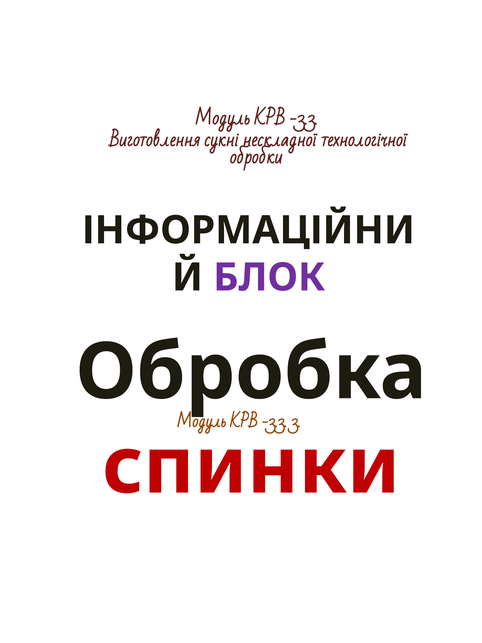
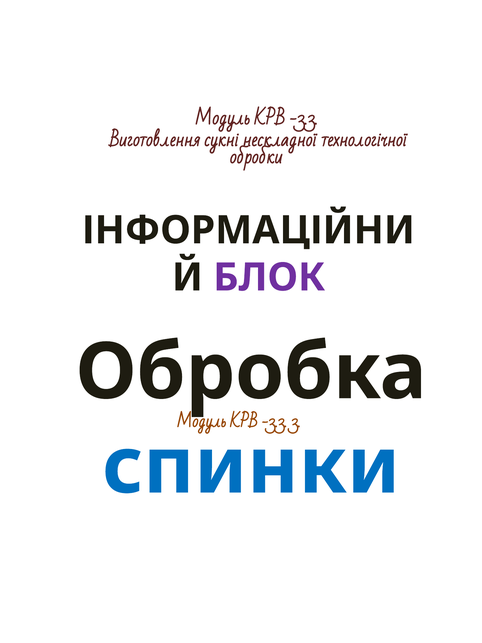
спинки colour: red -> blue (251, 466)
